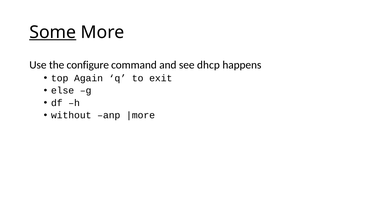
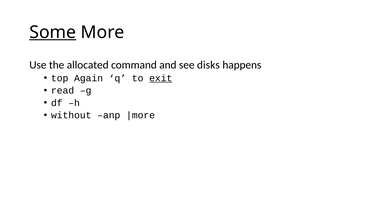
configure: configure -> allocated (88, 65)
dhcp: dhcp -> disks (208, 65)
exit underline: none -> present (161, 78)
else: else -> read (63, 91)
